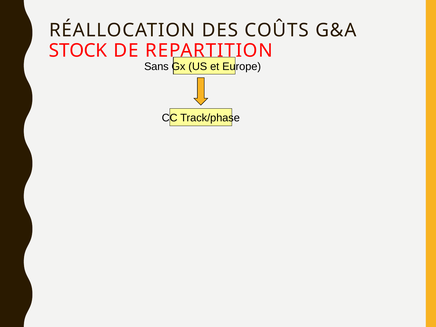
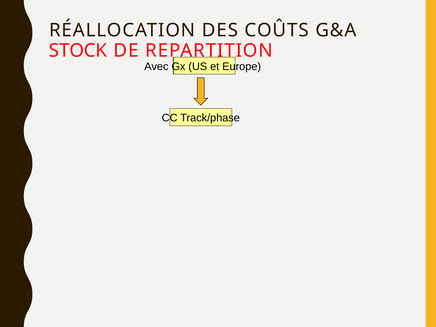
Sans: Sans -> Avec (156, 66)
